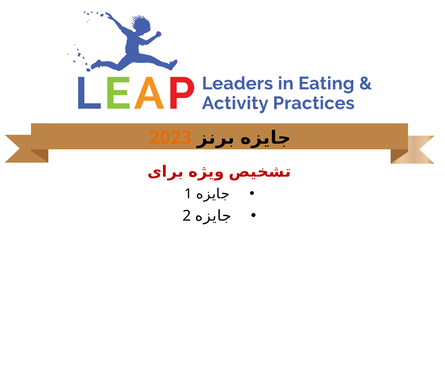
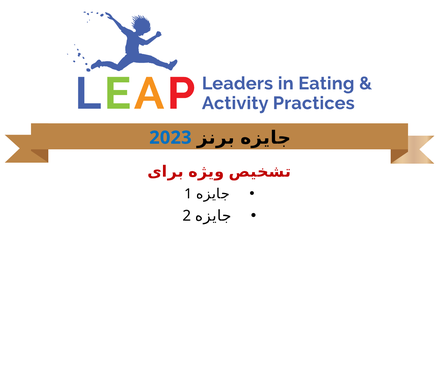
2023 colour: orange -> blue (170, 138)
